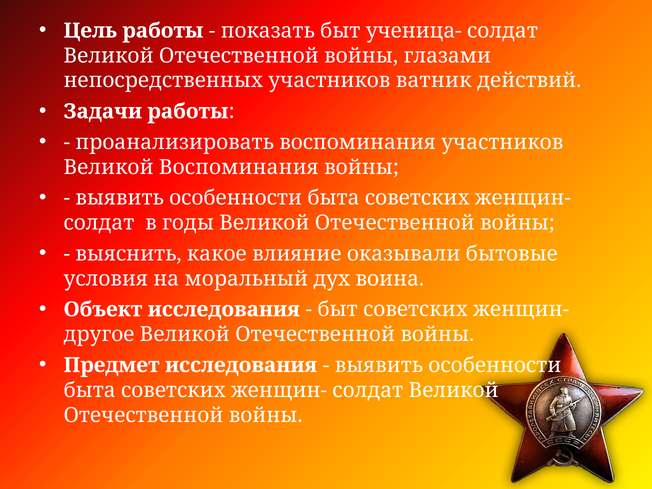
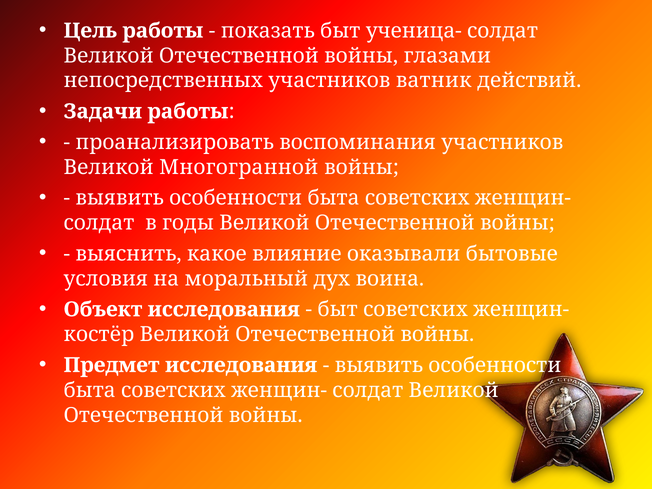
Великой Воспоминания: Воспоминания -> Многогранной (239, 167)
другое: другое -> костёр (99, 334)
